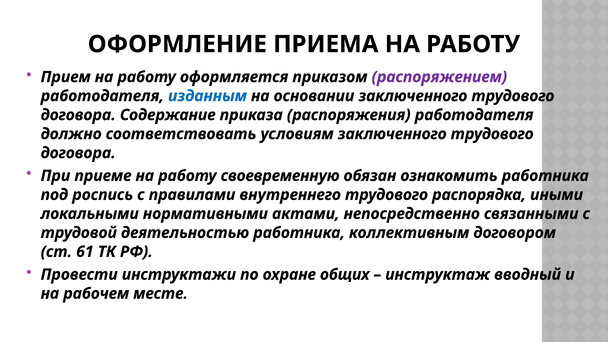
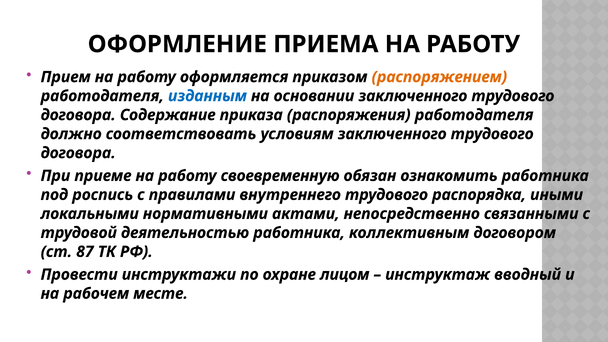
распоряжением colour: purple -> orange (439, 77)
61: 61 -> 87 (85, 252)
общих: общих -> лицом (345, 275)
